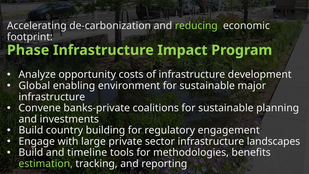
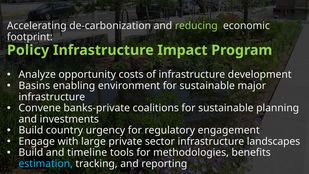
Phase: Phase -> Policy (28, 50)
Global: Global -> Basins (34, 86)
building: building -> urgency (105, 130)
estimation colour: light green -> light blue (46, 164)
